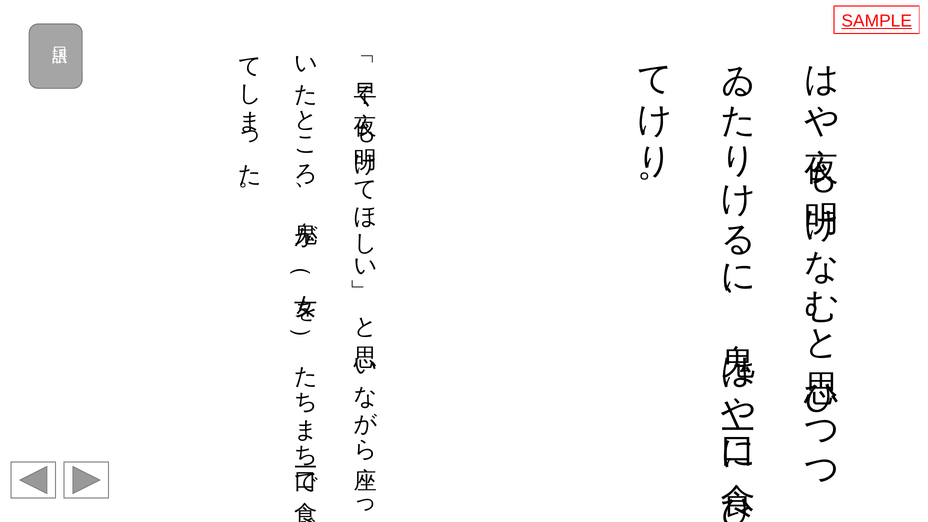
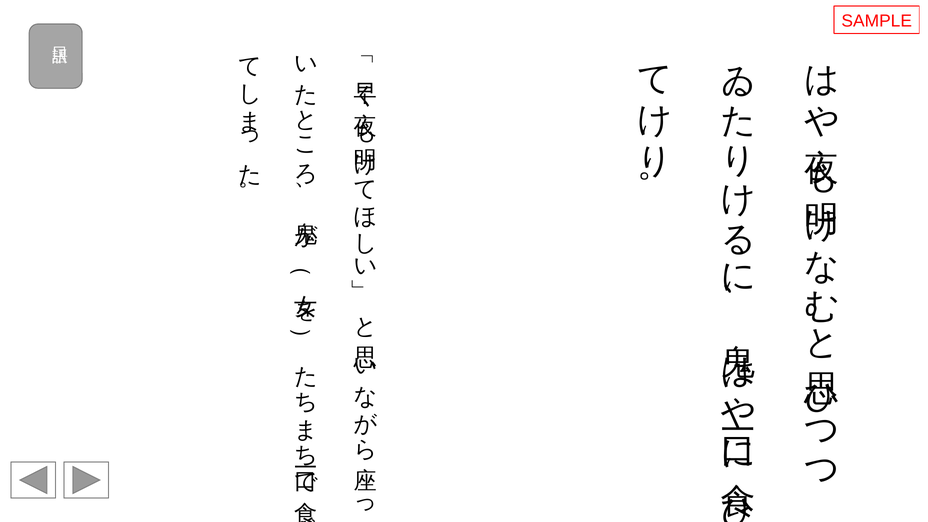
SAMPLE underline: present -> none (877, 21)
